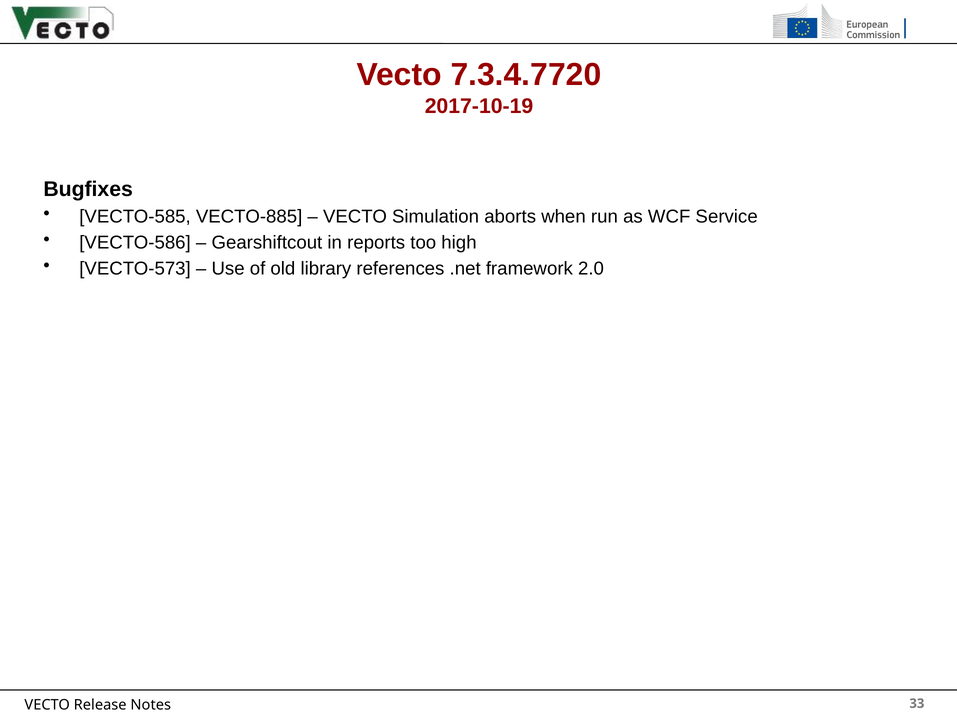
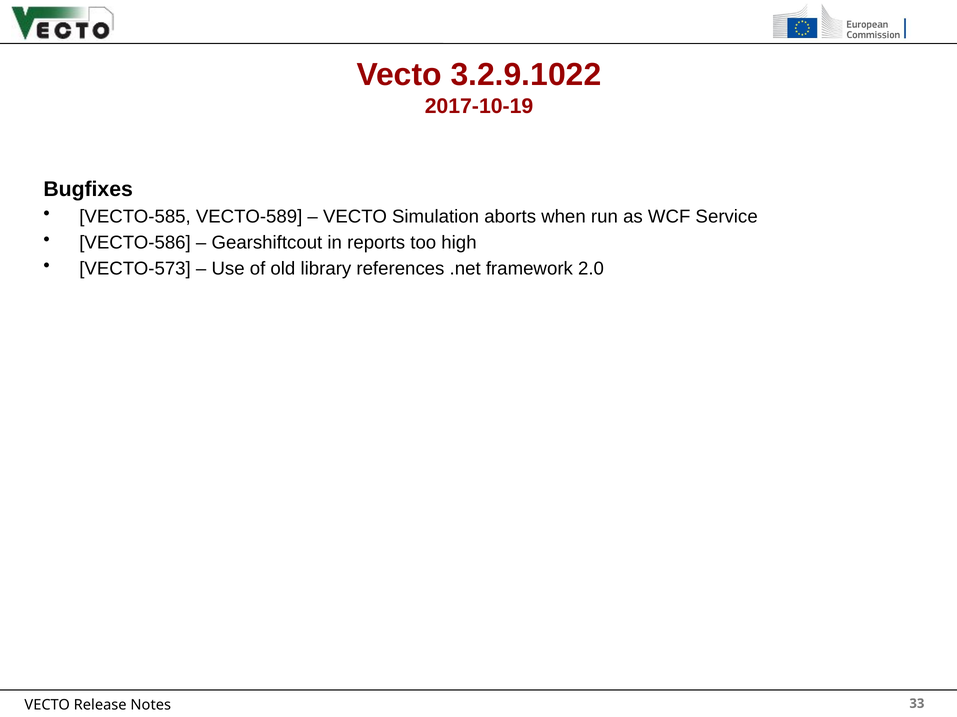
7.3.4.7720: 7.3.4.7720 -> 3.2.9.1022 (526, 75)
VECTO-885: VECTO-885 -> VECTO-589 (249, 217)
